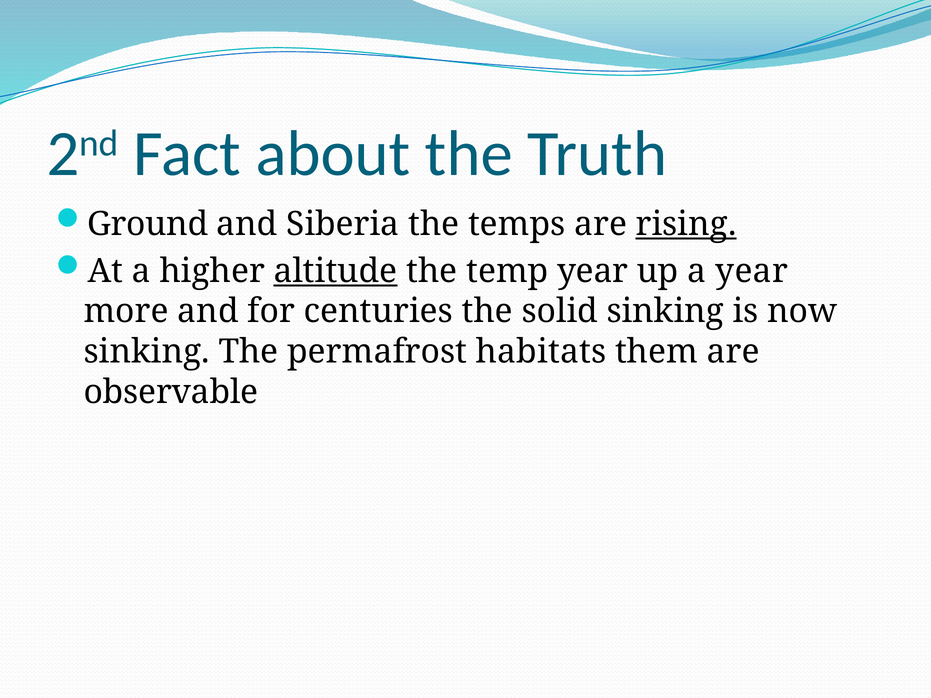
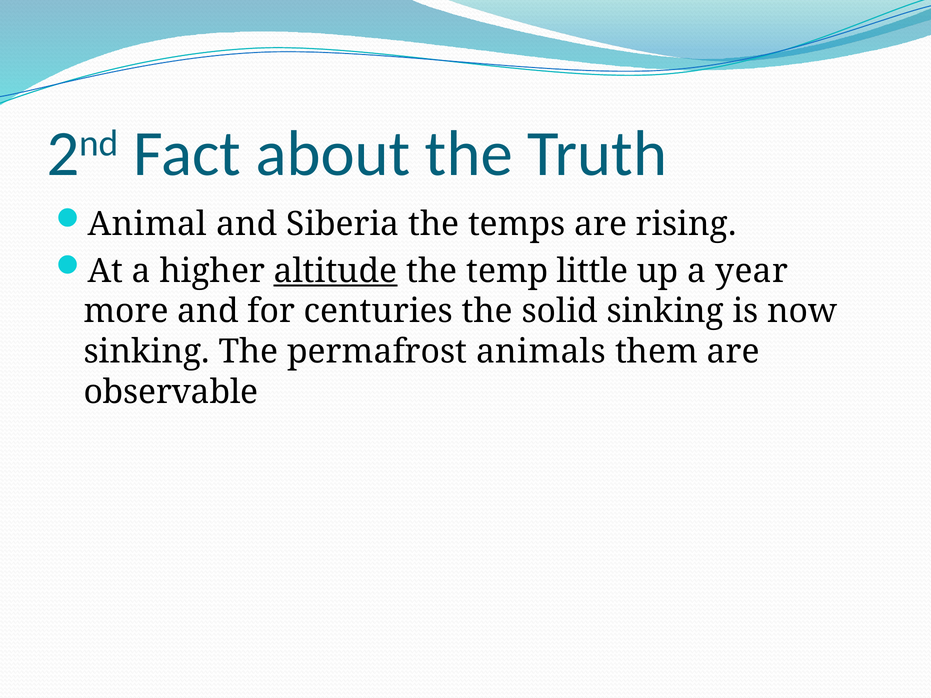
Ground: Ground -> Animal (147, 224)
rising underline: present -> none (686, 224)
temp year: year -> little (593, 271)
habitats: habitats -> animals (541, 352)
